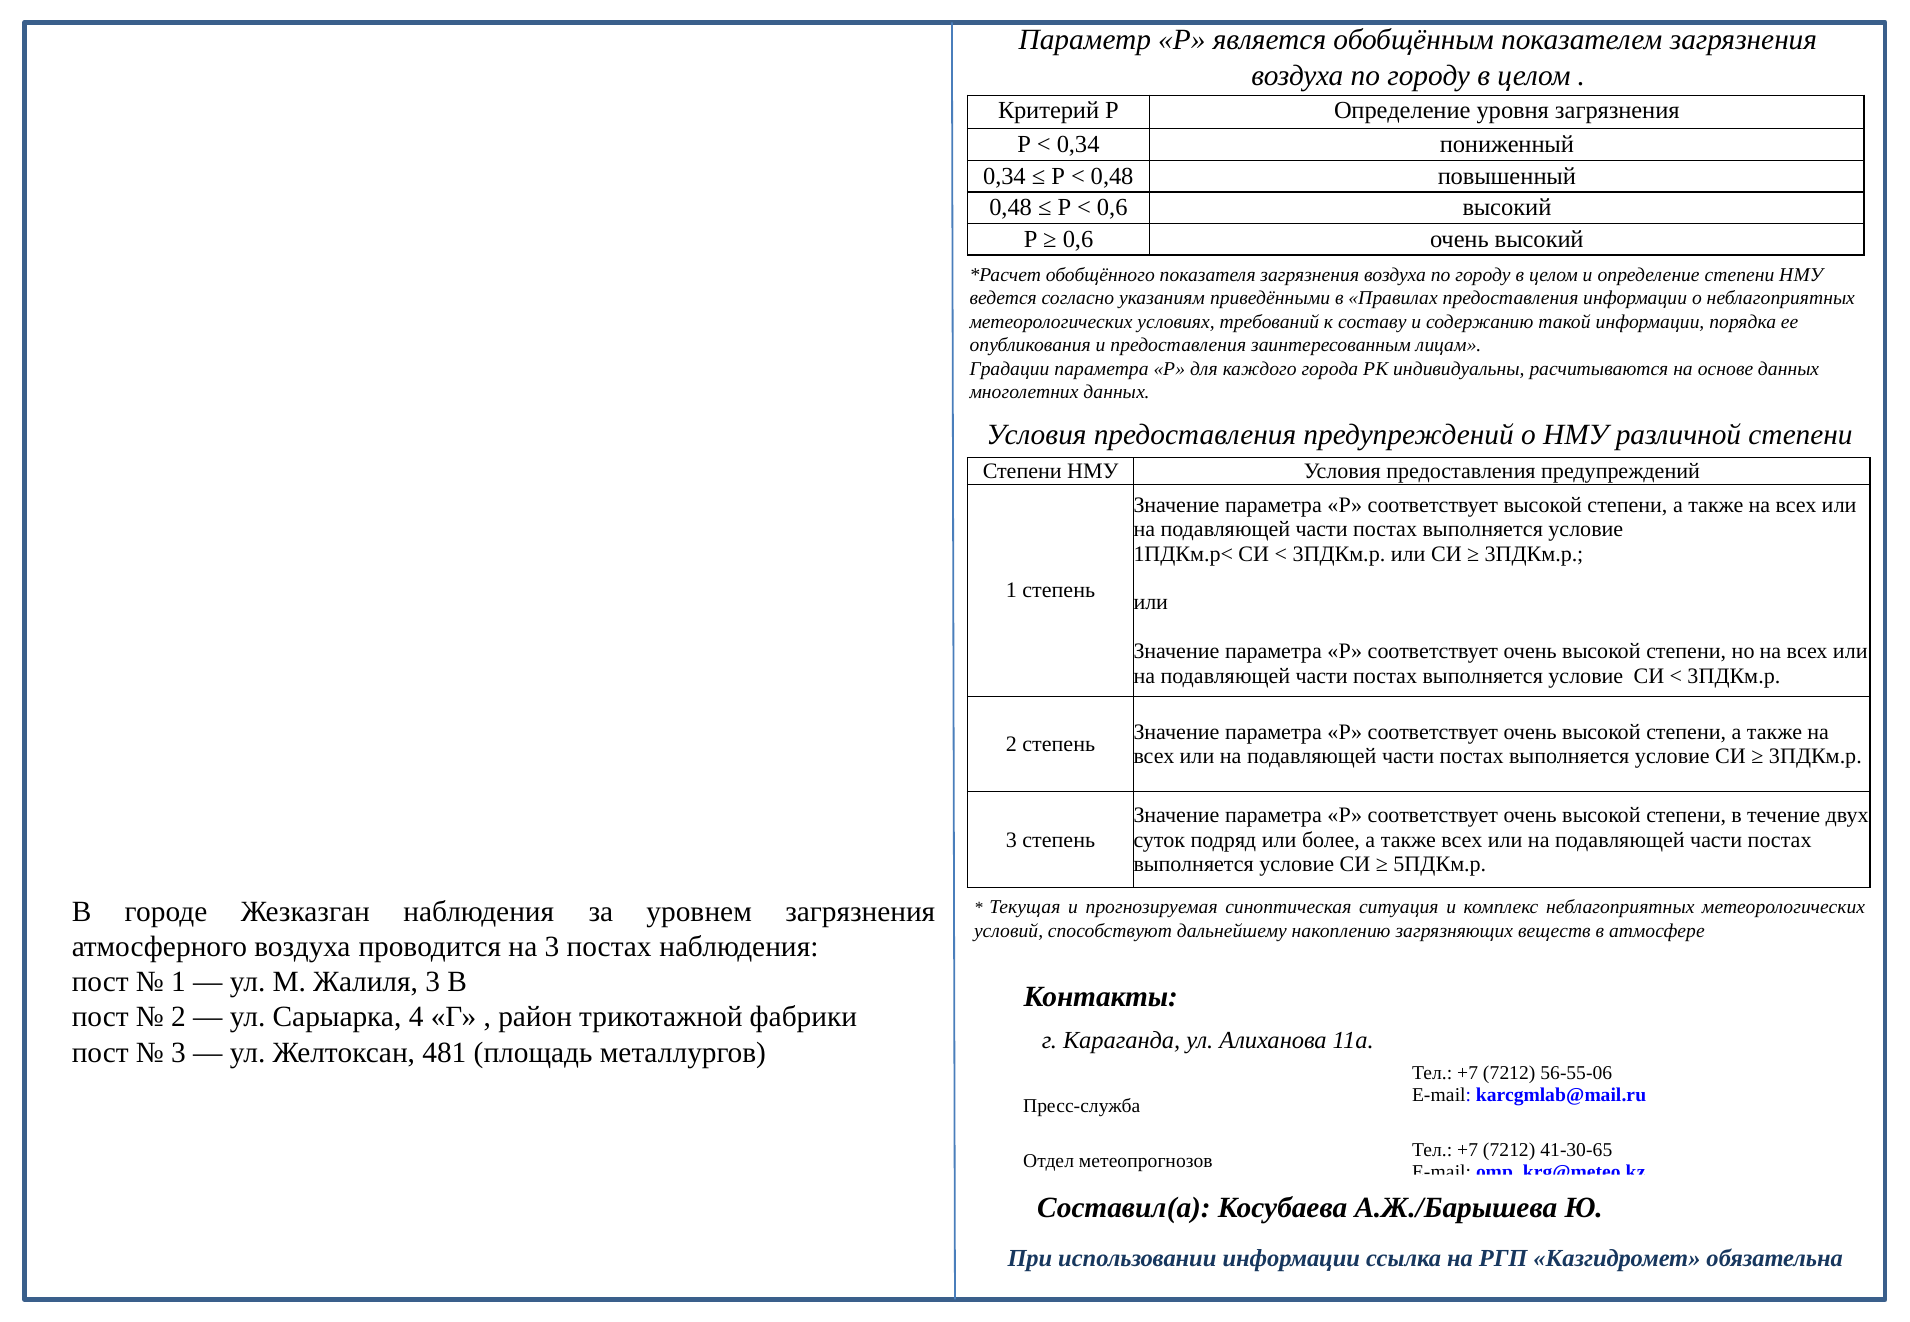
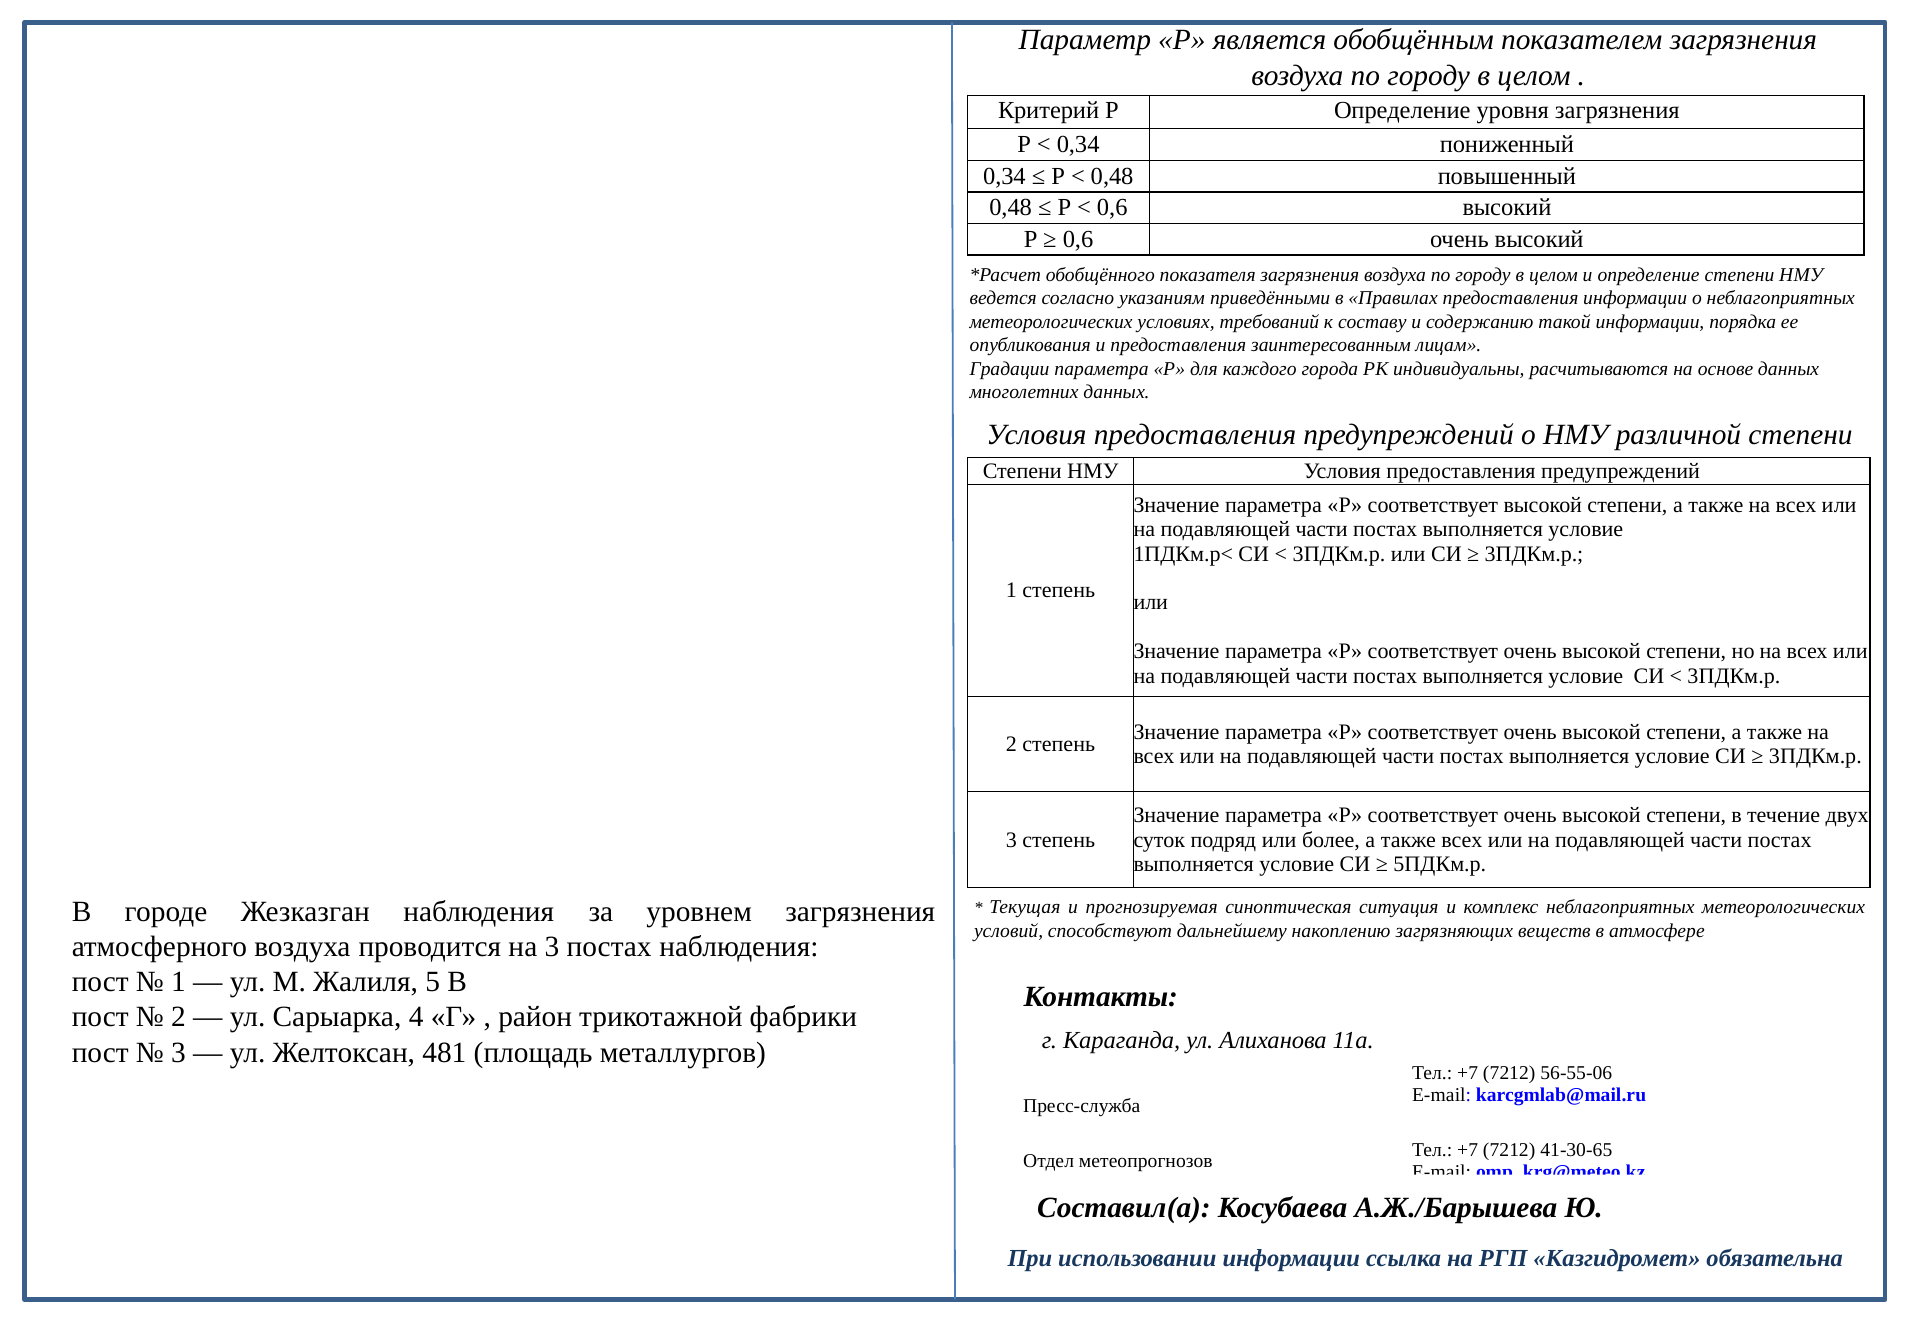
Жалиля 3: 3 -> 5 (433, 982)
